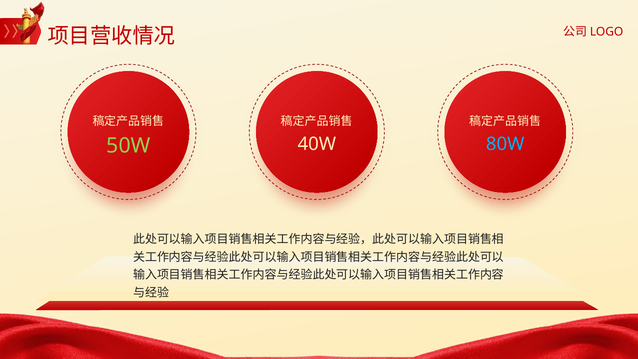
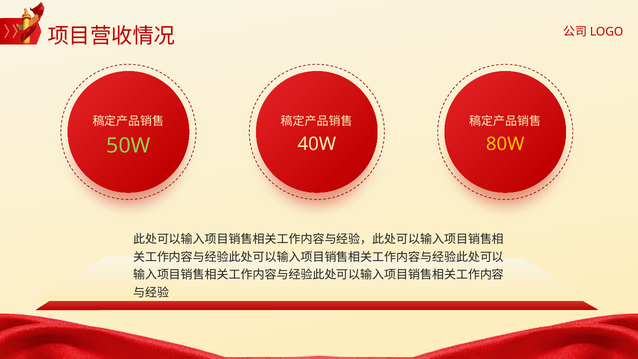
80W colour: light blue -> yellow (505, 144)
